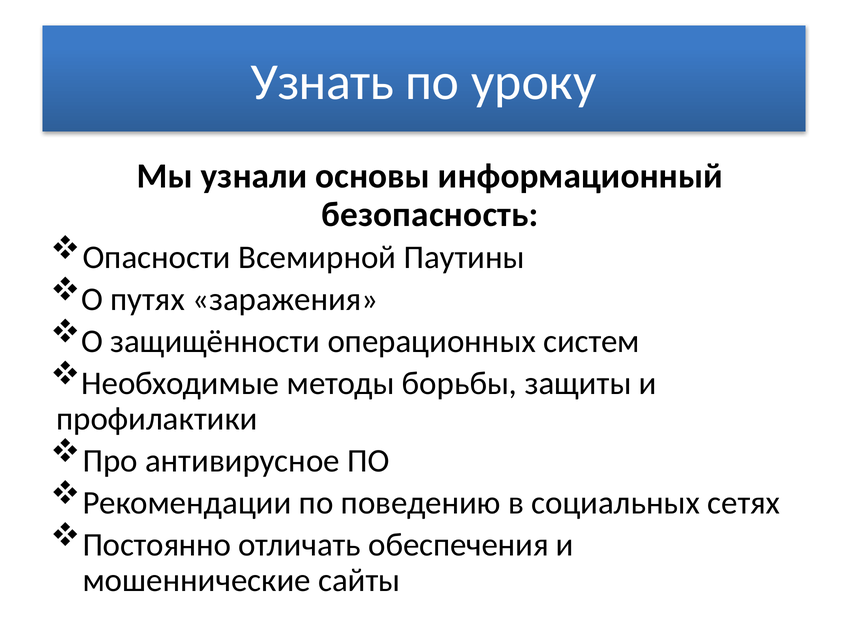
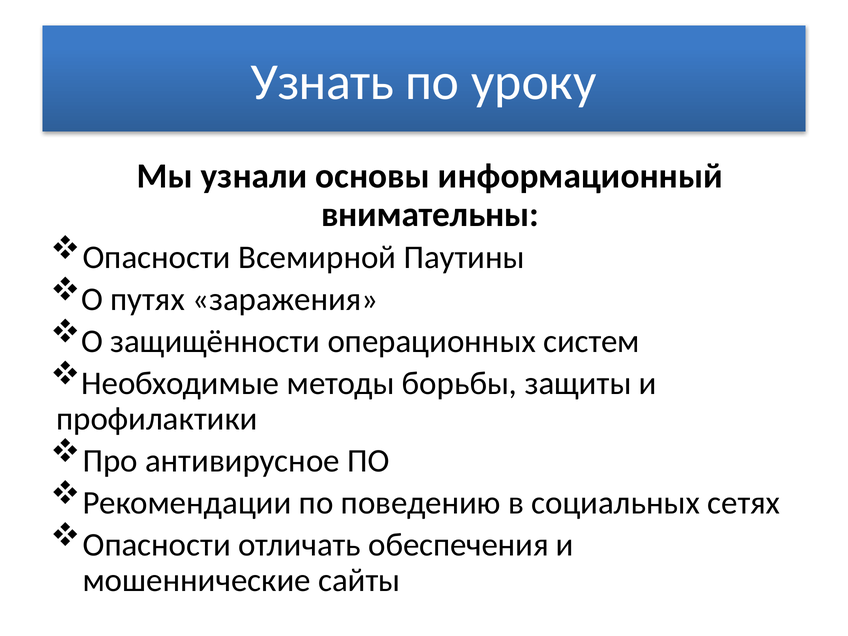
безопасность: безопасность -> внимательны (430, 214)
Постоянно: Постоянно -> Опасности (157, 545)
